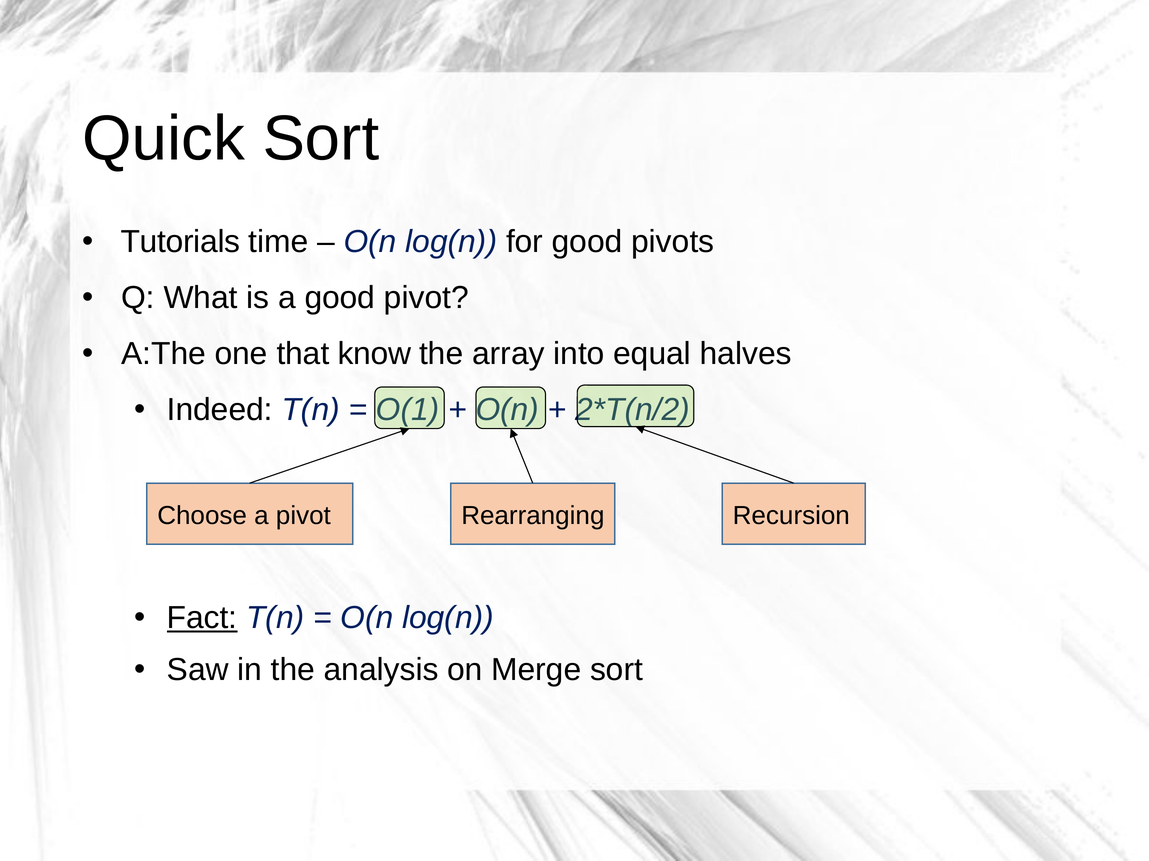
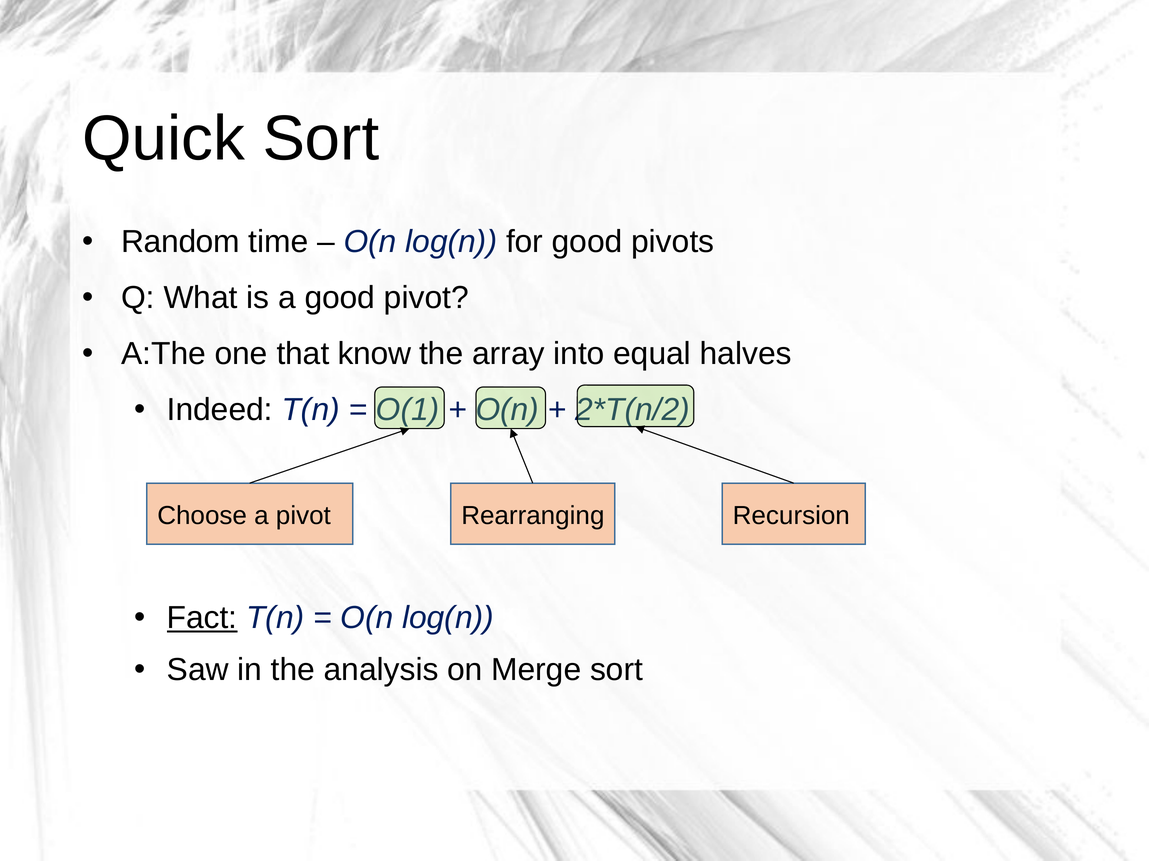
Tutorials: Tutorials -> Random (180, 242)
